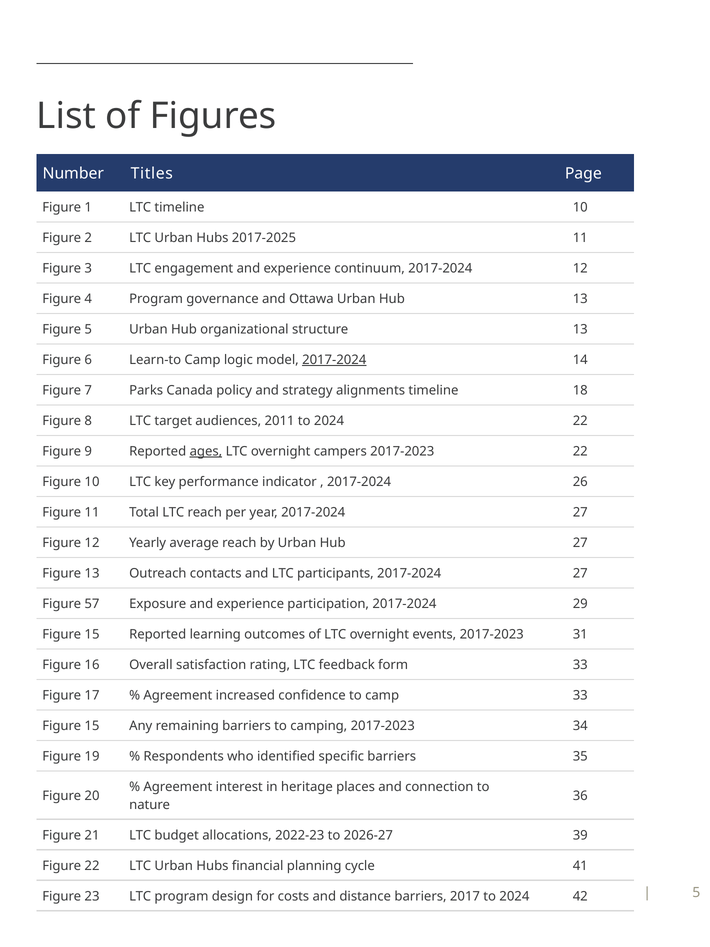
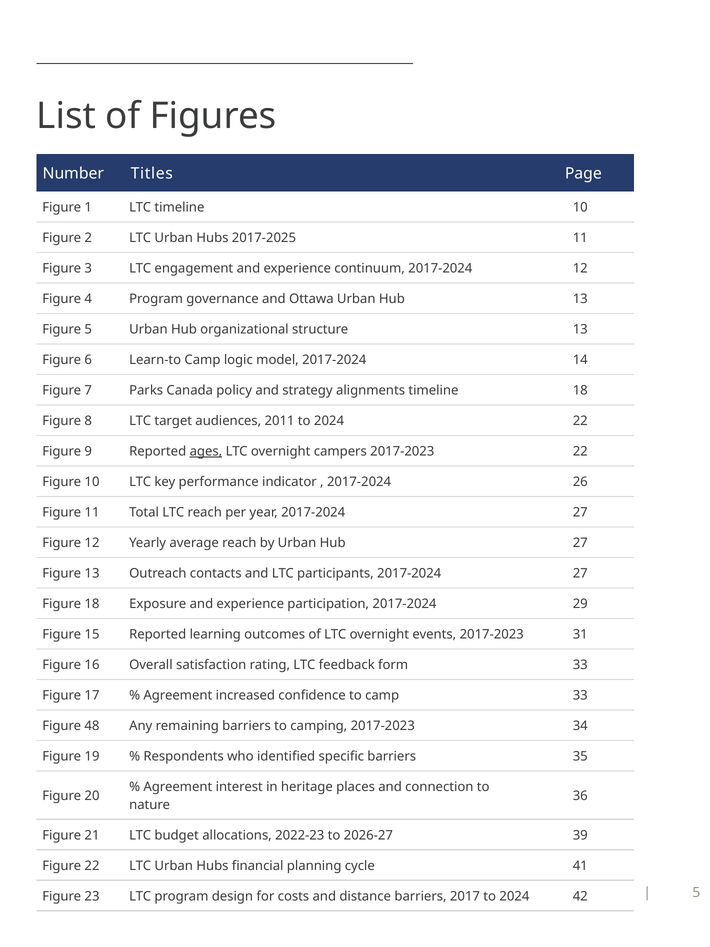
2017-2024 underline: present -> none (334, 360)
Figure 57: 57 -> 18 (92, 604)
15: 15 -> 48 (92, 726)
